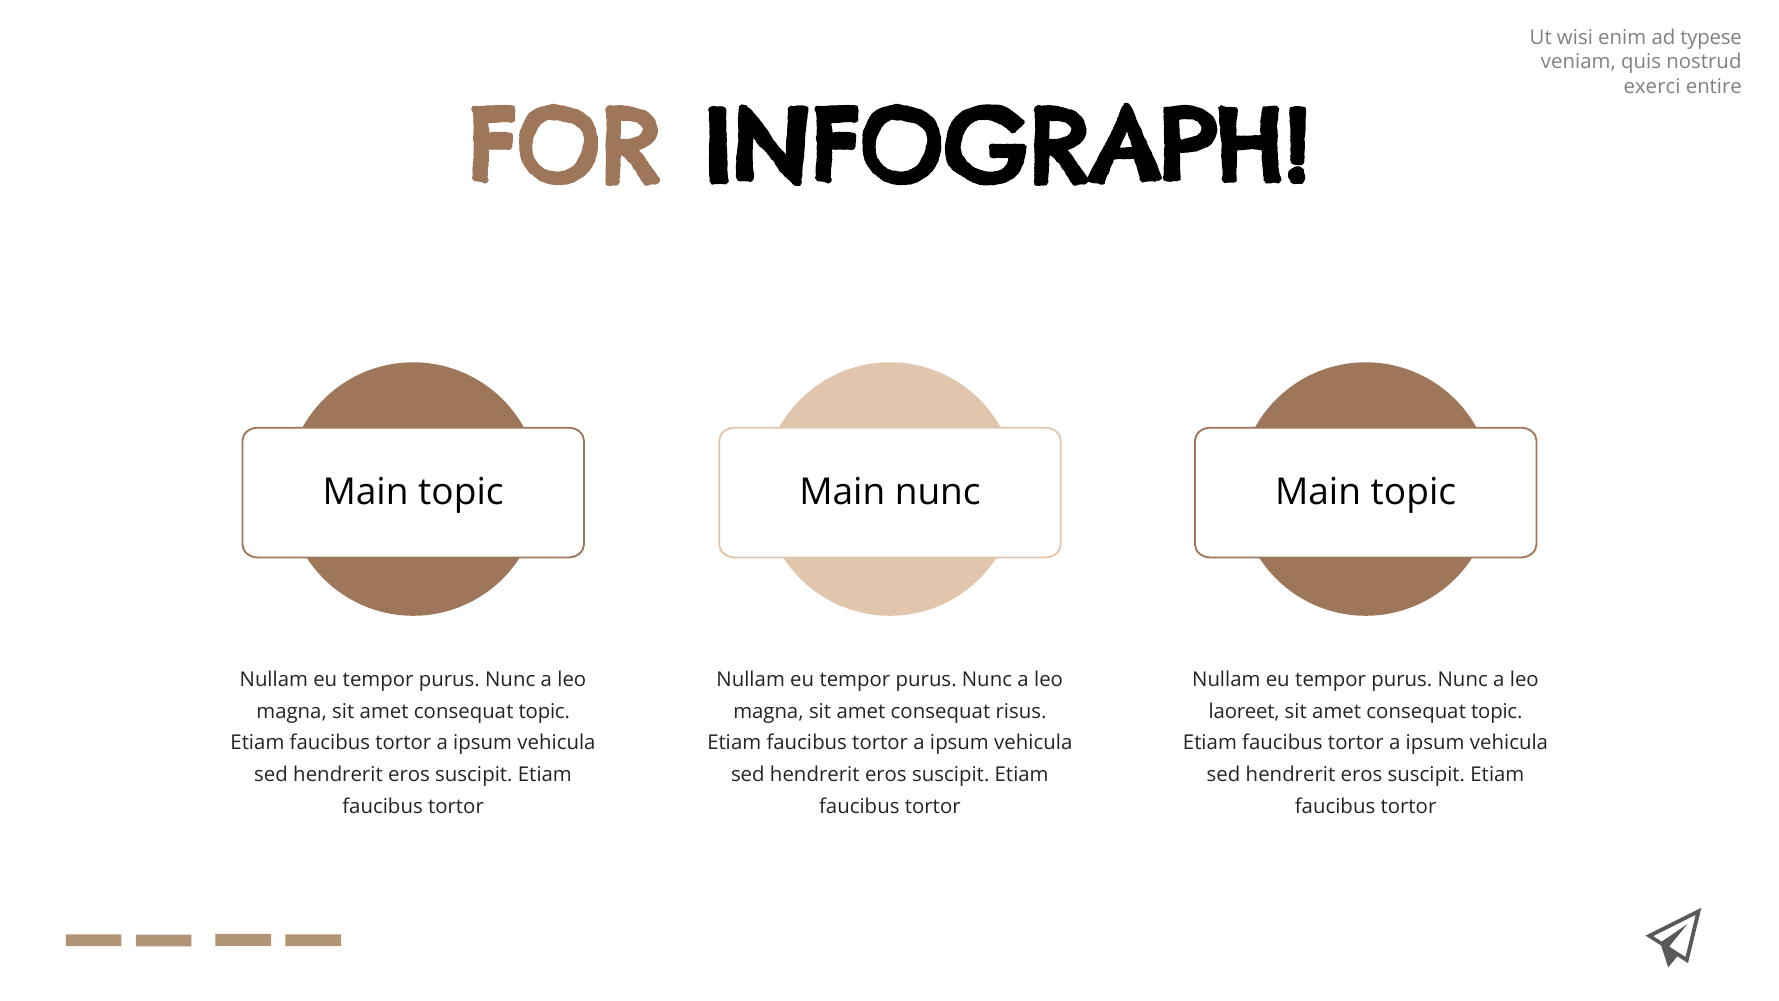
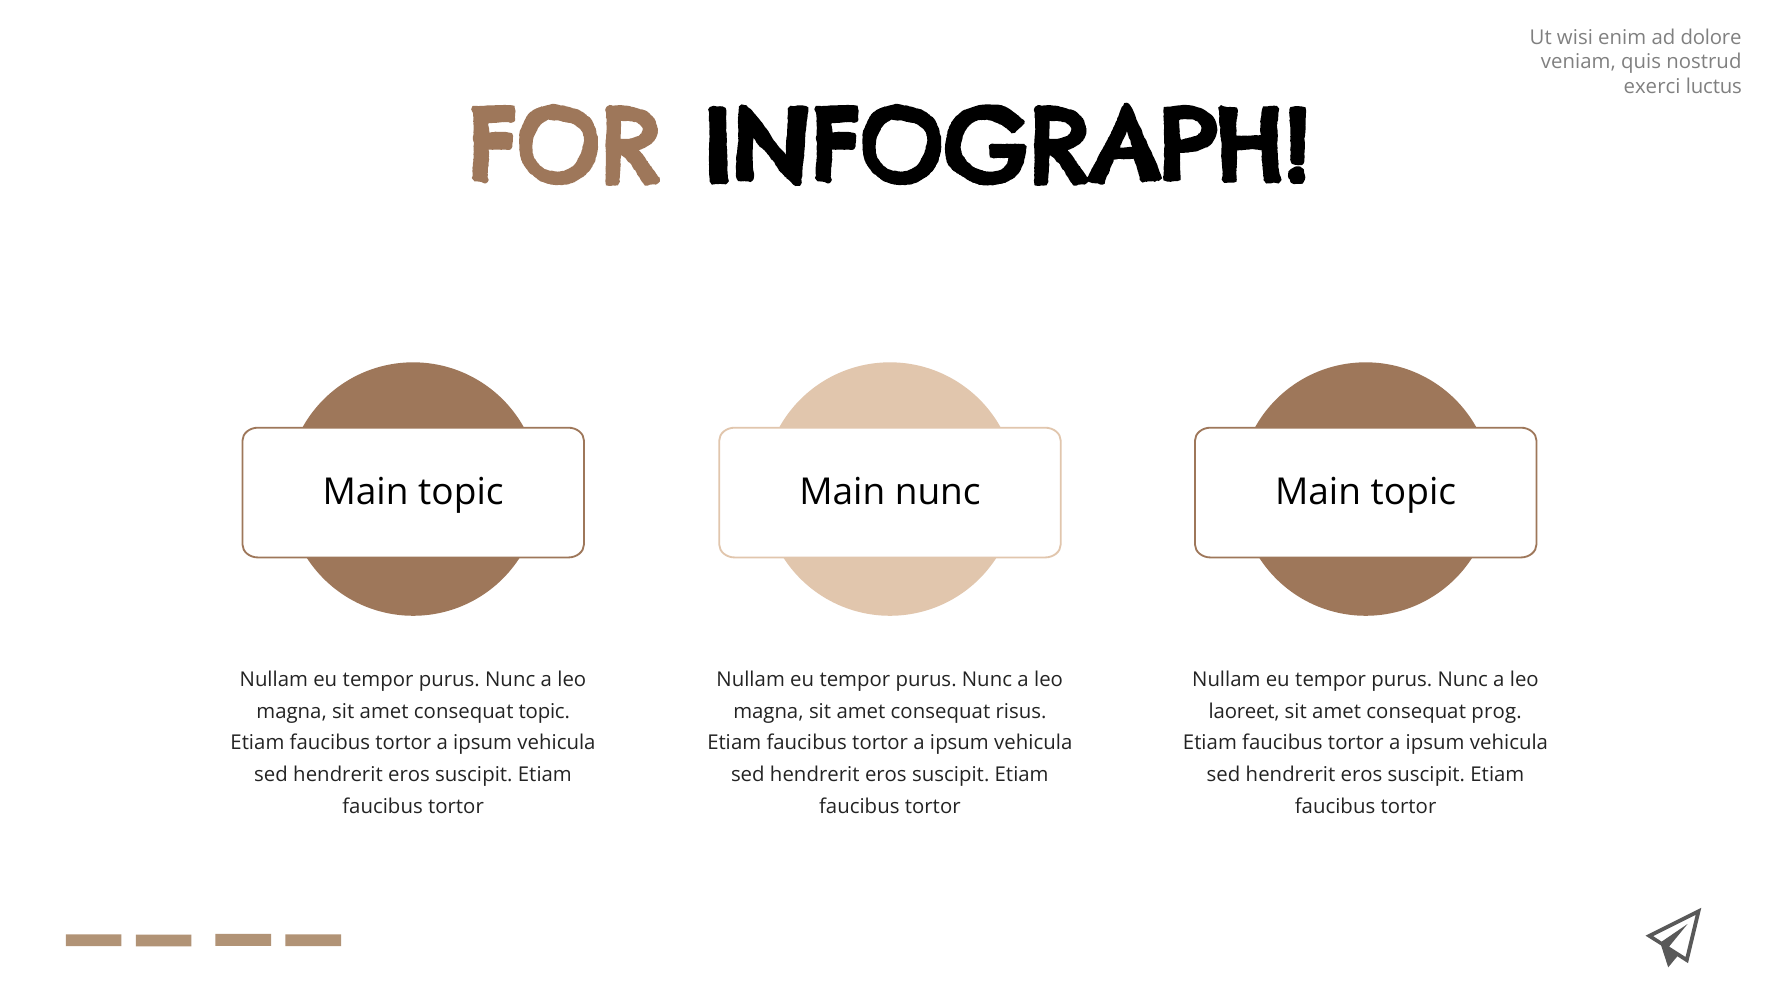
typese: typese -> dolore (1711, 38)
entire: entire -> luctus (1714, 86)
topic: topic -> prog (1497, 711)
